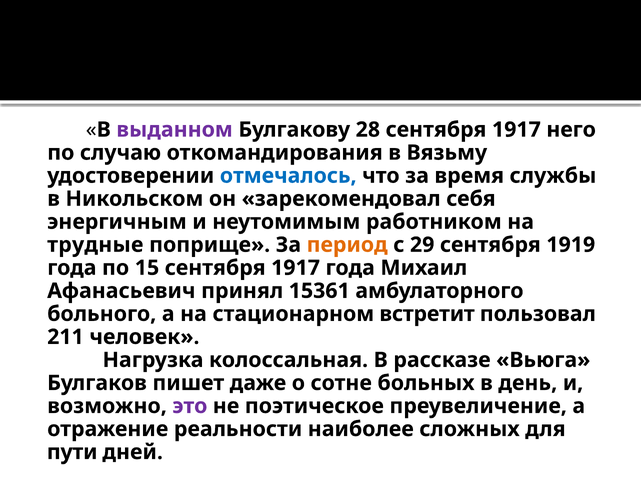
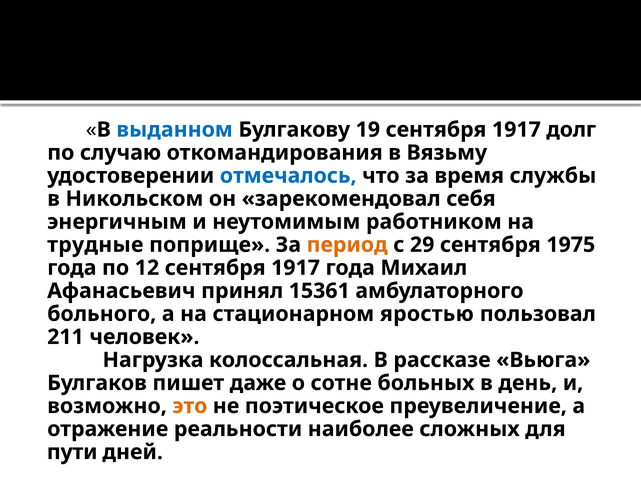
выданном colour: purple -> blue (175, 130)
28: 28 -> 19 (368, 130)
него: него -> долг (571, 130)
1919: 1919 -> 1975 (571, 245)
15: 15 -> 12 (147, 268)
встретит: встретит -> яростью (427, 314)
это colour: purple -> orange (190, 407)
